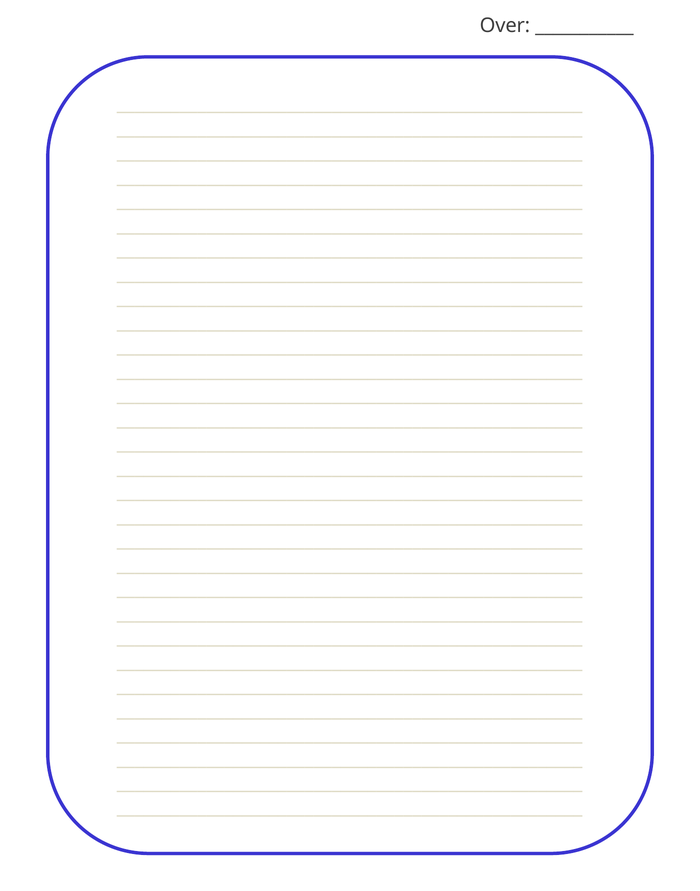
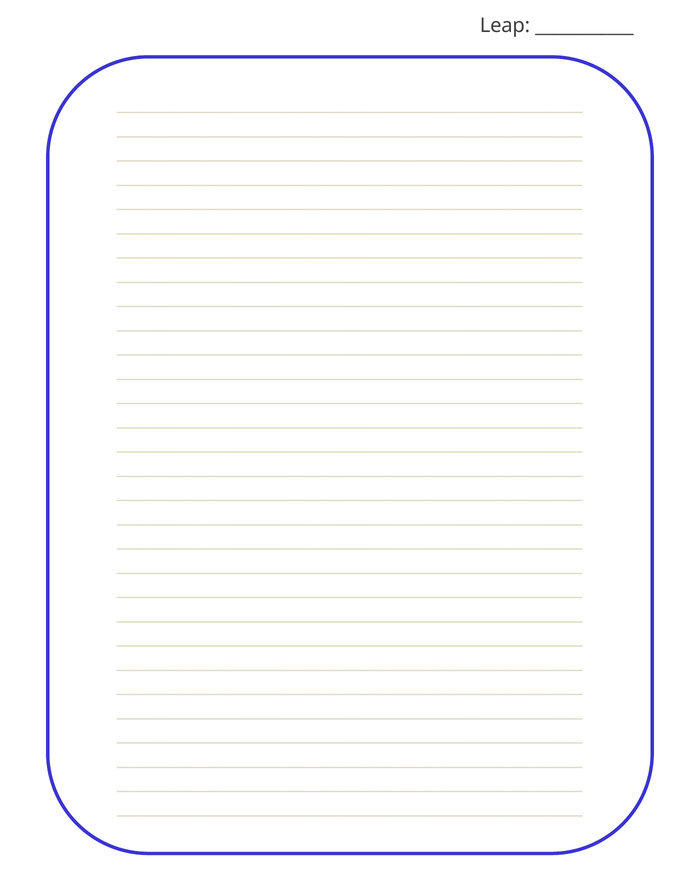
Over: Over -> Leap (505, 26)
